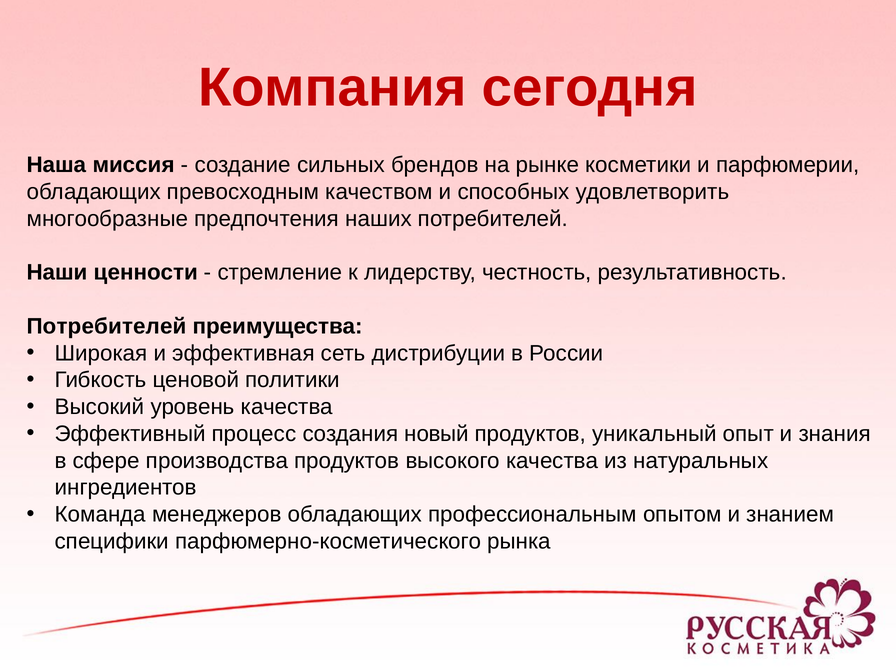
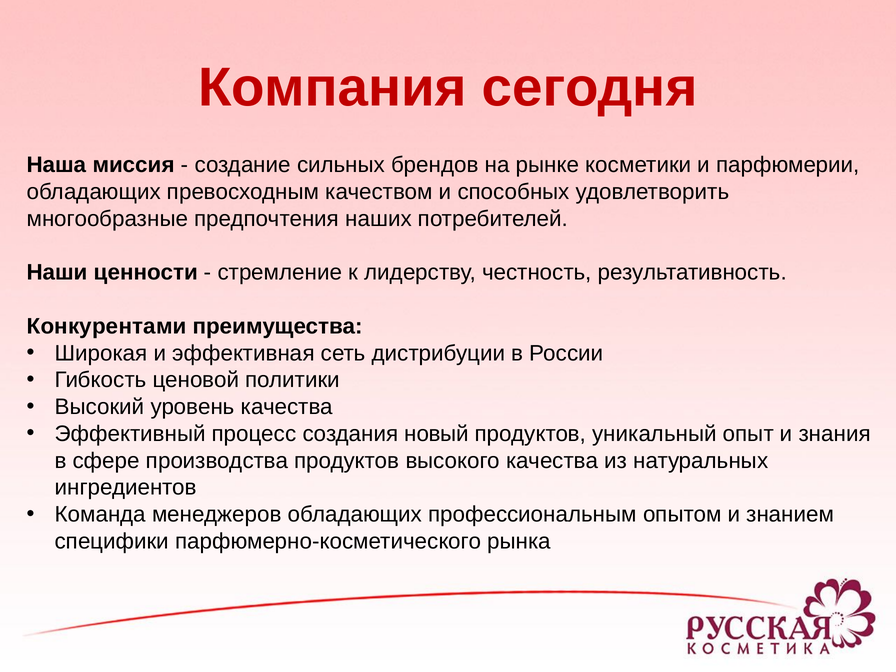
Потребителей: Потребителей -> Конкурентами (107, 326)
